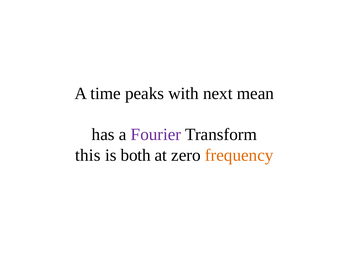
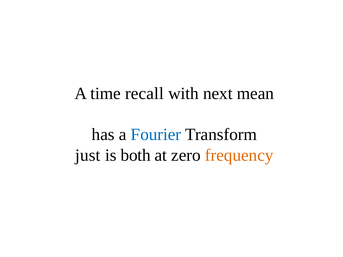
peaks: peaks -> recall (144, 94)
Fourier colour: purple -> blue (156, 135)
this: this -> just (88, 155)
